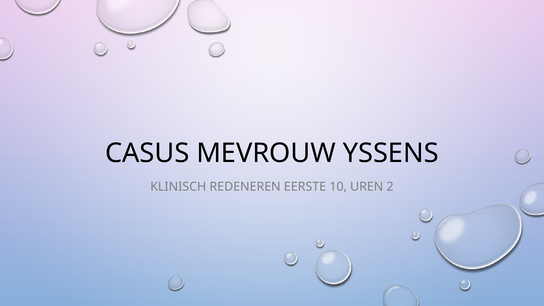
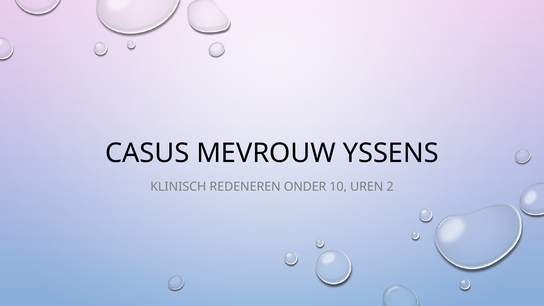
EERSTE: EERSTE -> ONDER (305, 187)
